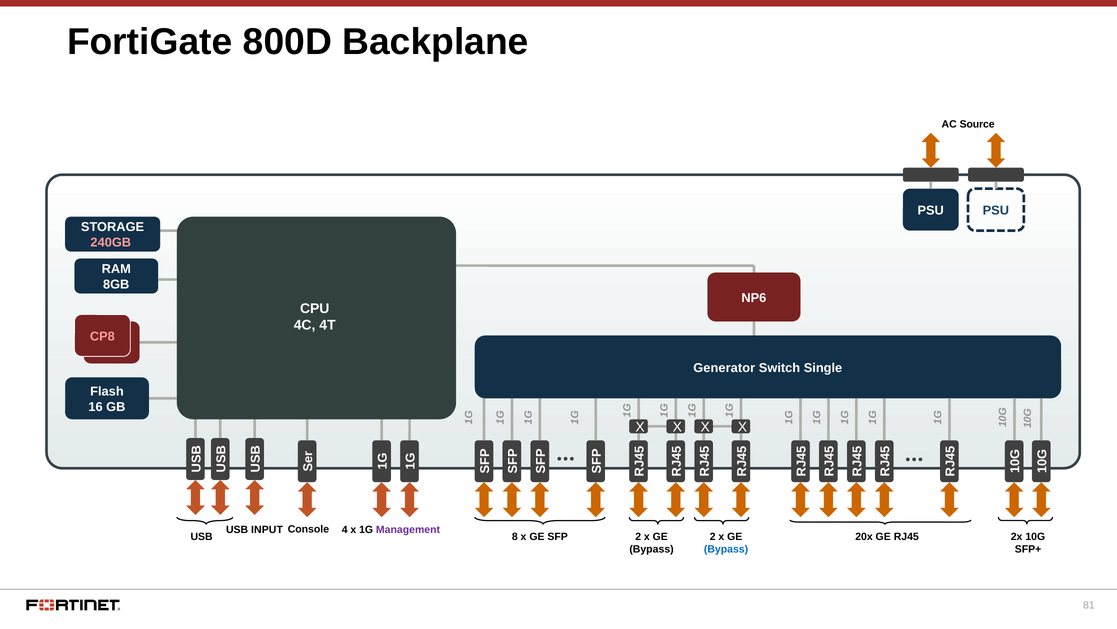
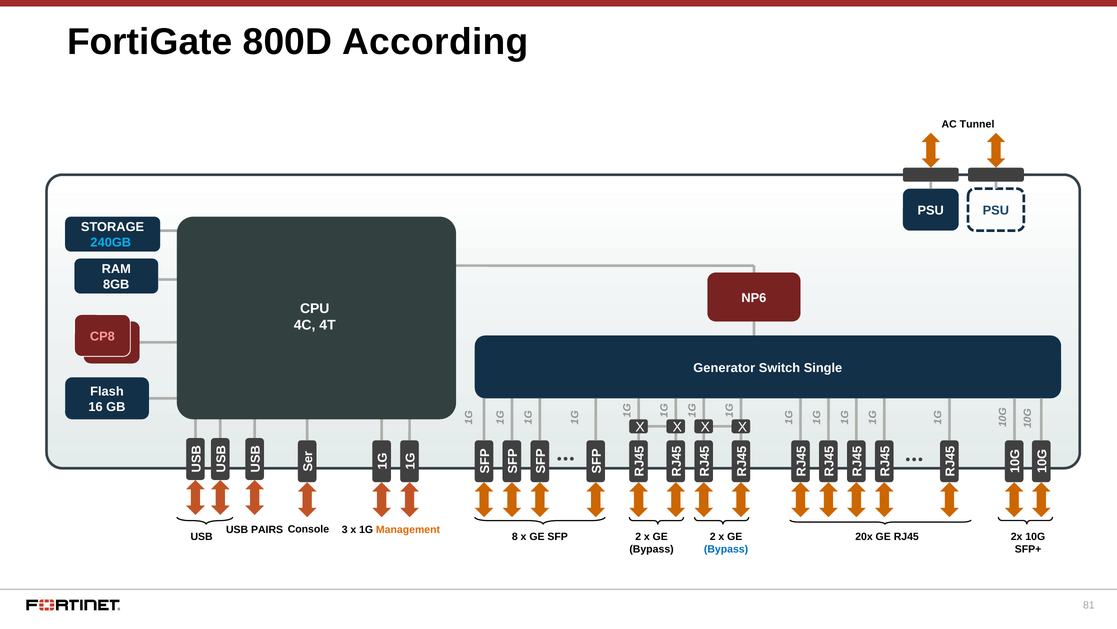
Backplane: Backplane -> According (435, 42)
Source: Source -> Tunnel (977, 124)
240GB colour: pink -> light blue (111, 242)
Console 4: 4 -> 3 (345, 529)
Management colour: purple -> orange (408, 529)
INPUT: INPUT -> PAIRS (267, 529)
